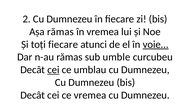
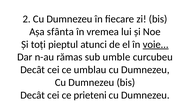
Așa rămas: rămas -> sfânta (60, 32)
toți fiecare: fiecare -> pieptul (63, 44)
cei underline: present -> none (53, 70)
ce vremea: vremea -> prieteni (90, 95)
